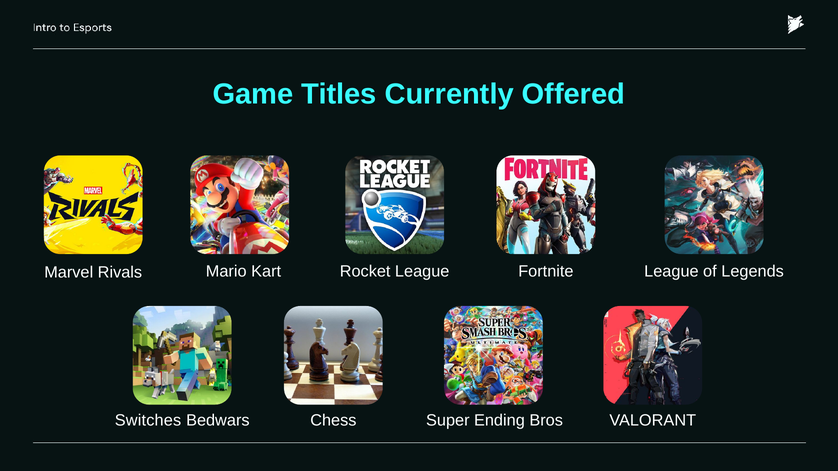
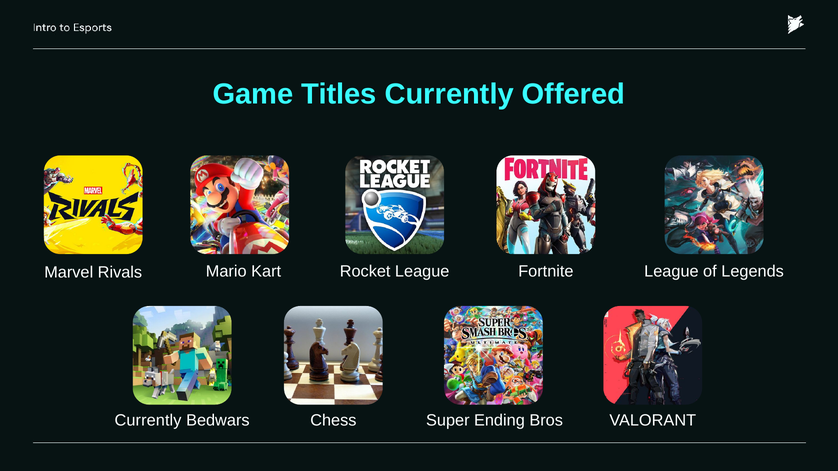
Switches: Switches -> Currently (148, 421)
